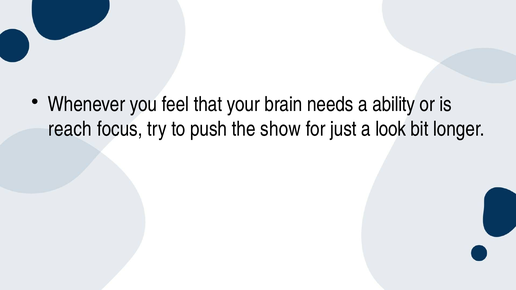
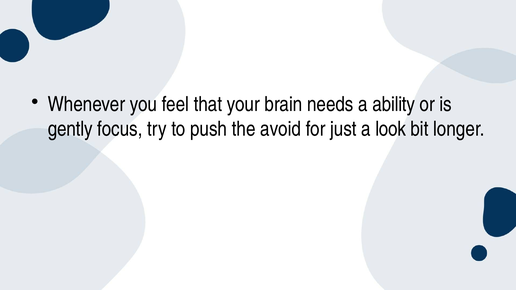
reach: reach -> gently (70, 129)
show: show -> avoid (281, 129)
